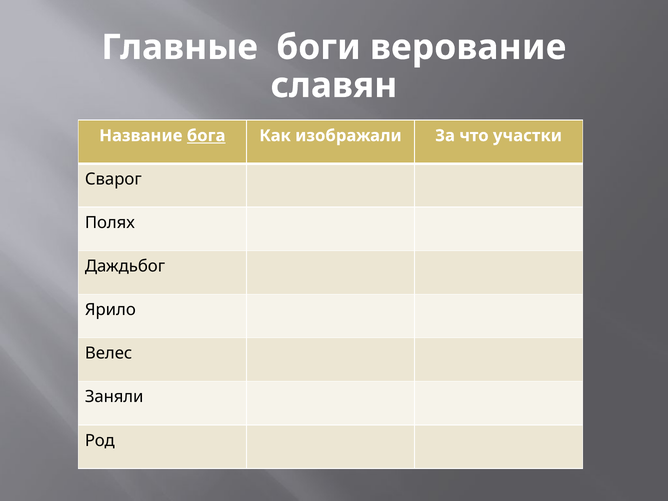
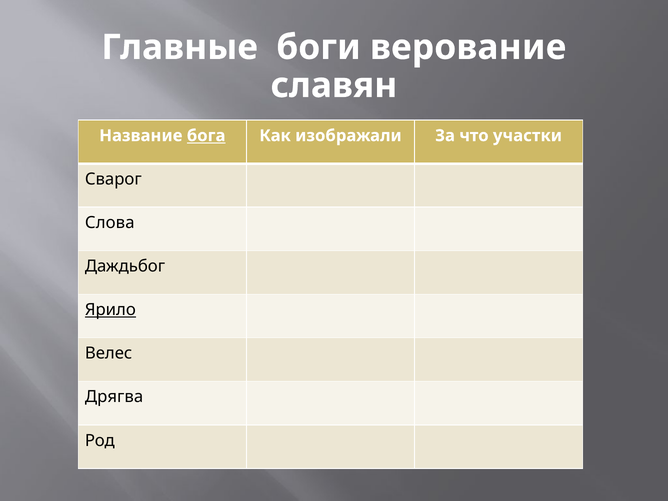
Полях: Полях -> Слова (110, 223)
Ярило underline: none -> present (110, 310)
Заняли: Заняли -> Дрягва (114, 397)
